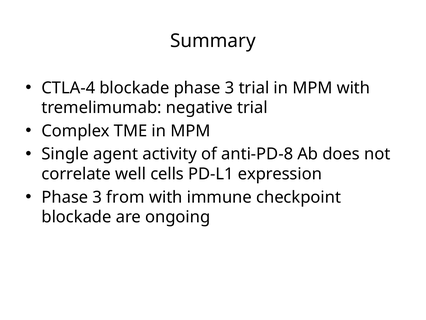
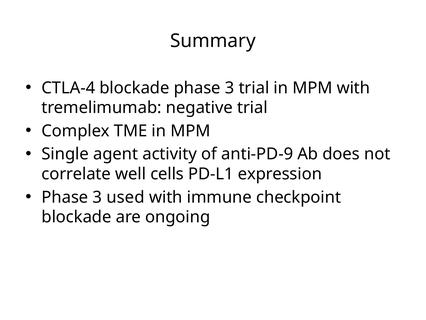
anti-PD-8: anti-PD-8 -> anti-PD-9 (257, 154)
from: from -> used (125, 197)
